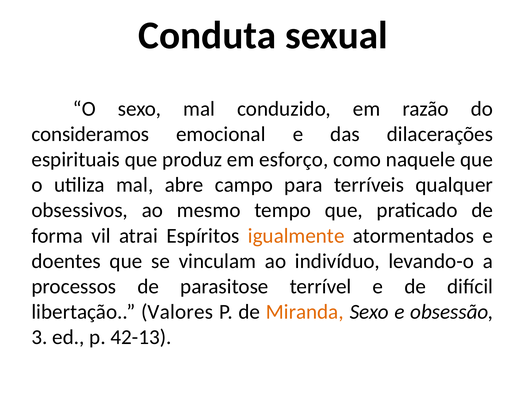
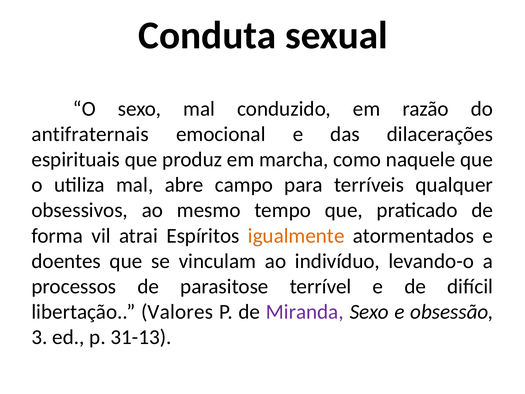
consideramos: consideramos -> antifraternais (90, 134)
esforço: esforço -> marcha (294, 159)
Miranda colour: orange -> purple (305, 312)
42-13: 42-13 -> 31-13 (141, 337)
